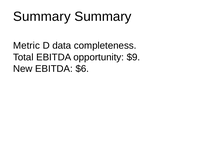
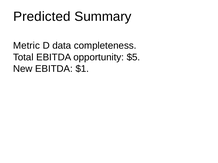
Summary: Summary -> Predicted (42, 17)
$9: $9 -> $5 (133, 57)
$6: $6 -> $1 (82, 69)
